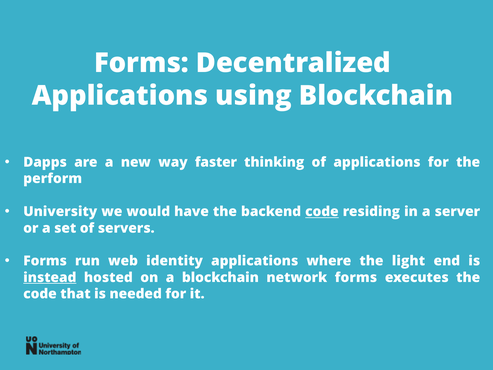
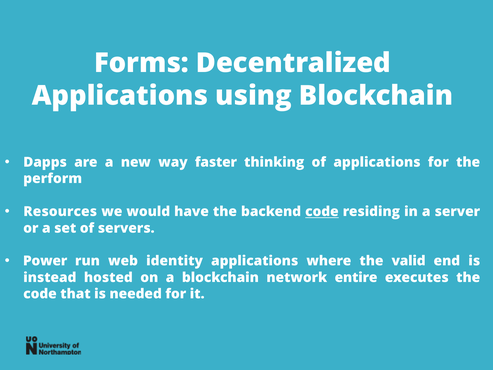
University: University -> Resources (60, 212)
Forms: Forms -> Power (45, 261)
light: light -> valid (409, 261)
instead underline: present -> none (50, 277)
network forms: forms -> entire (356, 277)
